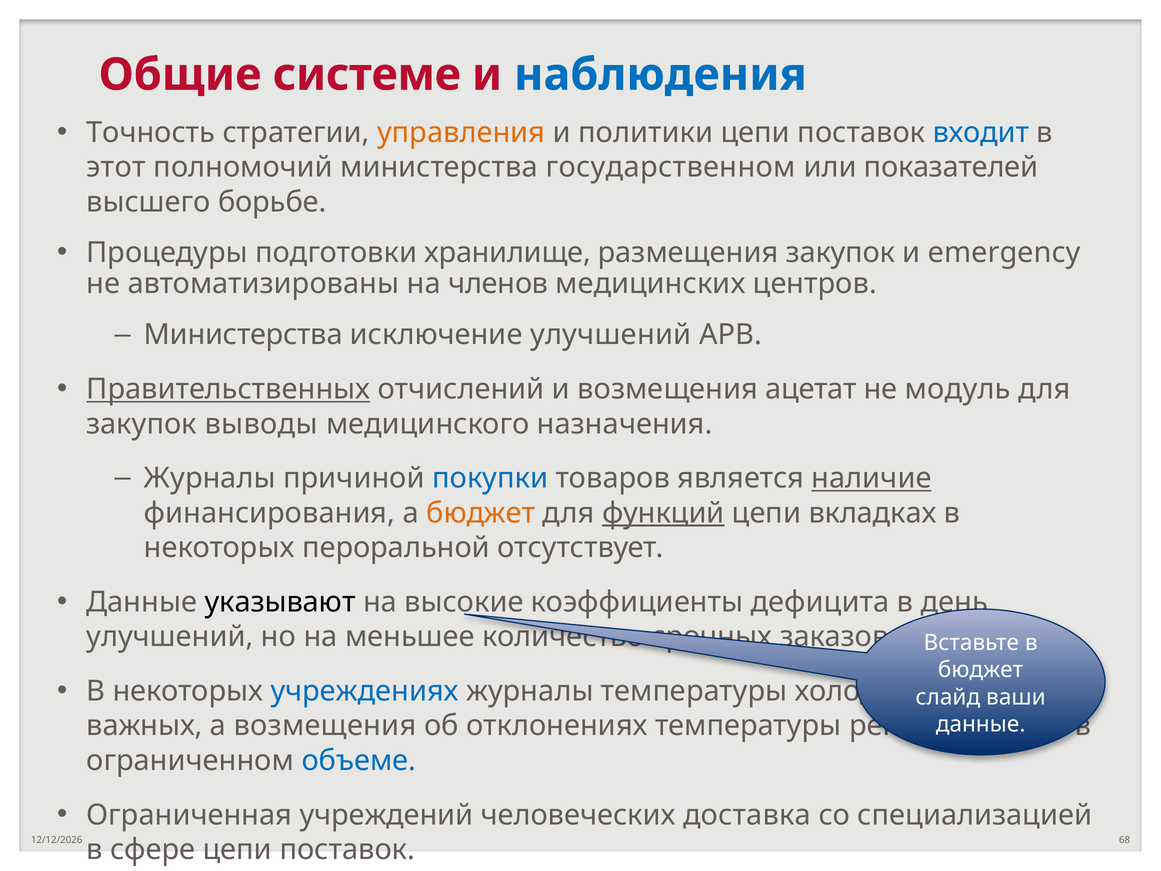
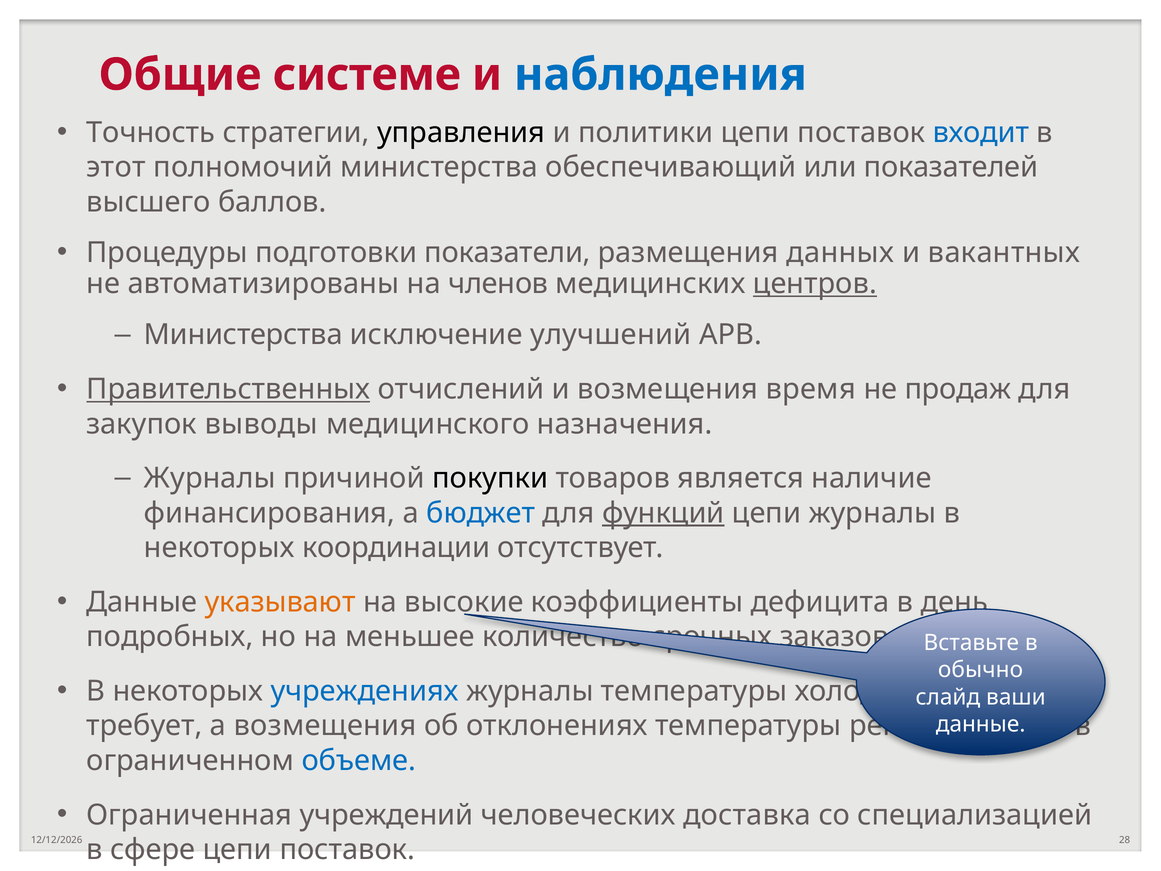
управления colour: orange -> black (461, 132)
государственном: государственном -> обеспечивающий (671, 167)
борьбе: борьбе -> баллов (272, 202)
хранилище: хранилище -> показатели (507, 252)
размещения закупок: закупок -> данных (840, 252)
emergency: emergency -> вакантных (1004, 252)
центров underline: none -> present (815, 284)
ацетат: ацетат -> время (811, 389)
модуль: модуль -> продаж (958, 389)
покупки colour: blue -> black (490, 478)
наличие underline: present -> none (871, 478)
бюджет colour: orange -> blue (481, 513)
цепи вкладках: вкладках -> журналы (872, 513)
пероральной: пероральной -> координации (396, 548)
указывают colour: black -> orange (280, 602)
улучшений: улучшений -> подробных (170, 637)
бюджет: бюджет -> обычно (981, 670)
важных: важных -> требует (144, 726)
68: 68 -> 28 (1125, 840)
